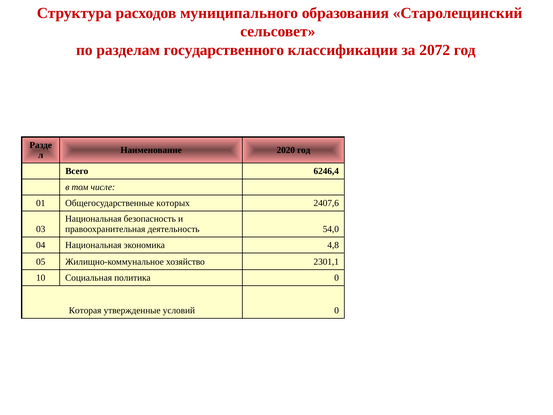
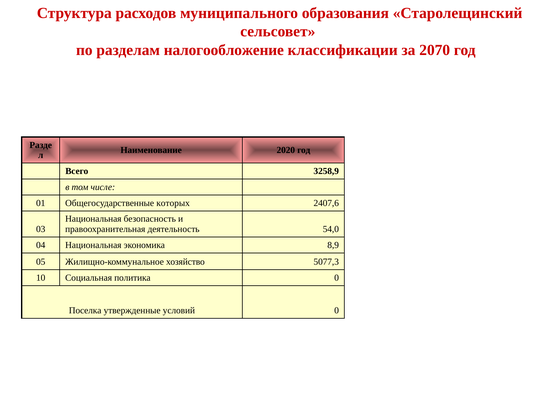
государственного: государственного -> налогообложение (224, 50)
2072: 2072 -> 2070 (435, 50)
6246,4: 6246,4 -> 3258,9 (326, 171)
4,8: 4,8 -> 8,9 (333, 245)
2301,1: 2301,1 -> 5077,3 (326, 262)
Которая: Которая -> Поселка (85, 310)
